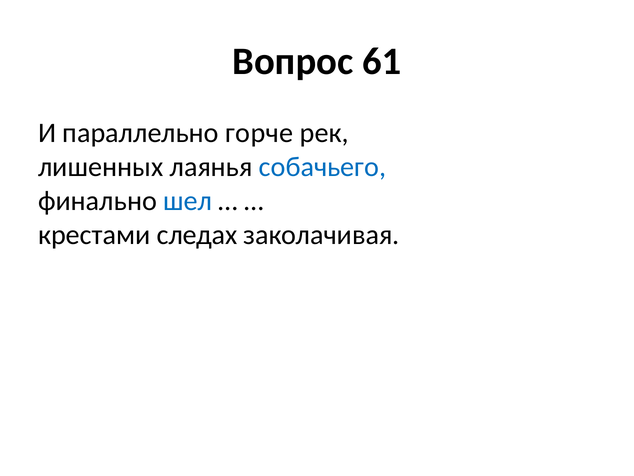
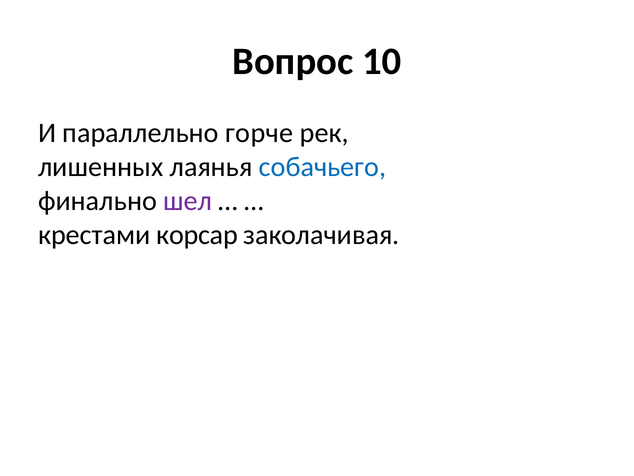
61: 61 -> 10 (382, 61)
шел colour: blue -> purple (188, 201)
следах: следах -> корсар (197, 234)
